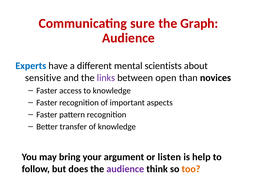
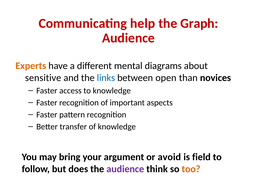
sure: sure -> help (143, 23)
Experts colour: blue -> orange (31, 66)
scientists: scientists -> diagrams (163, 66)
links colour: purple -> blue (106, 78)
listen: listen -> avoid (169, 157)
help: help -> field (201, 157)
